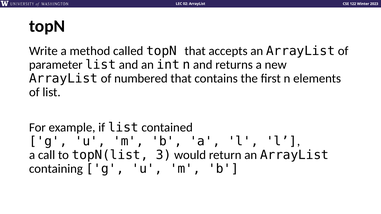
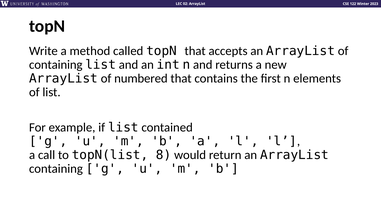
parameter: parameter -> containing (56, 65)
3: 3 -> 8 (164, 155)
